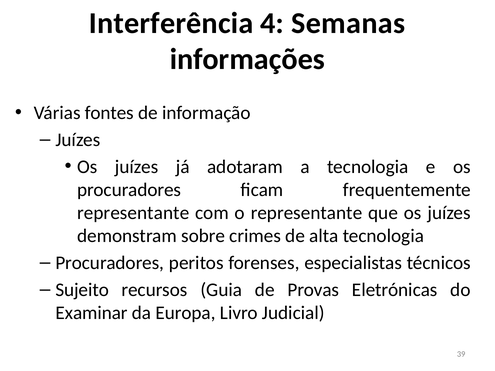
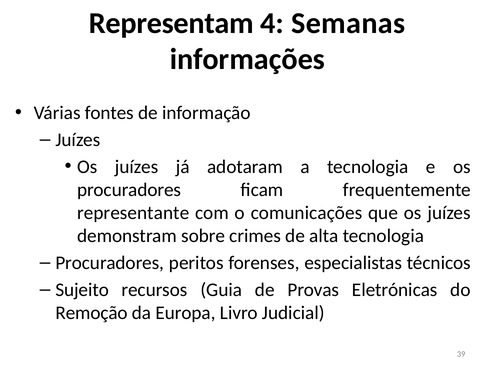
Interferência: Interferência -> Representam (171, 23)
o representante: representante -> comunicações (306, 213)
Examinar: Examinar -> Remoção (92, 313)
